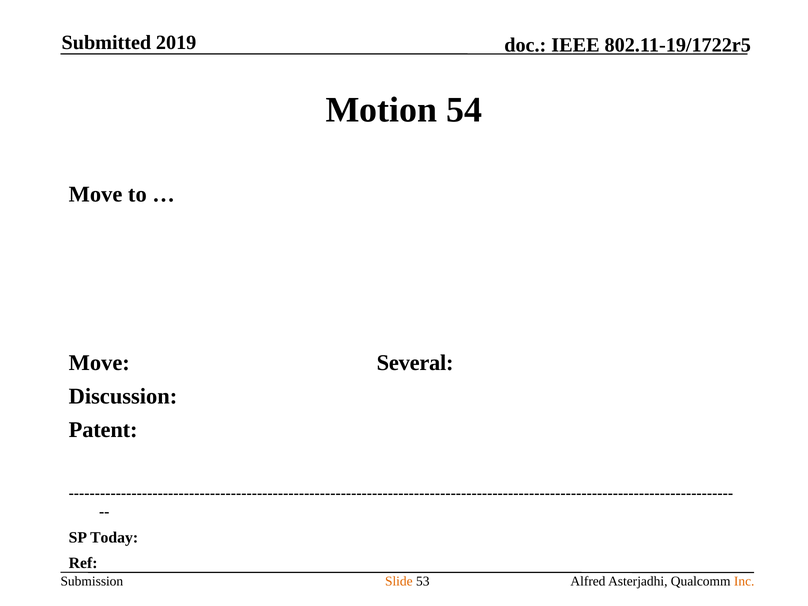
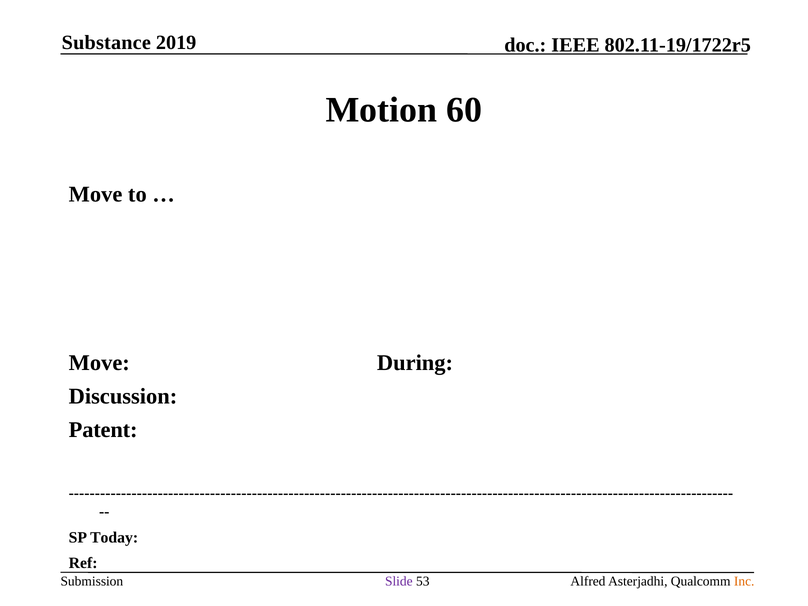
Submitted: Submitted -> Substance (106, 43)
54: 54 -> 60 (464, 110)
Several: Several -> During (415, 363)
Slide colour: orange -> purple (399, 581)
